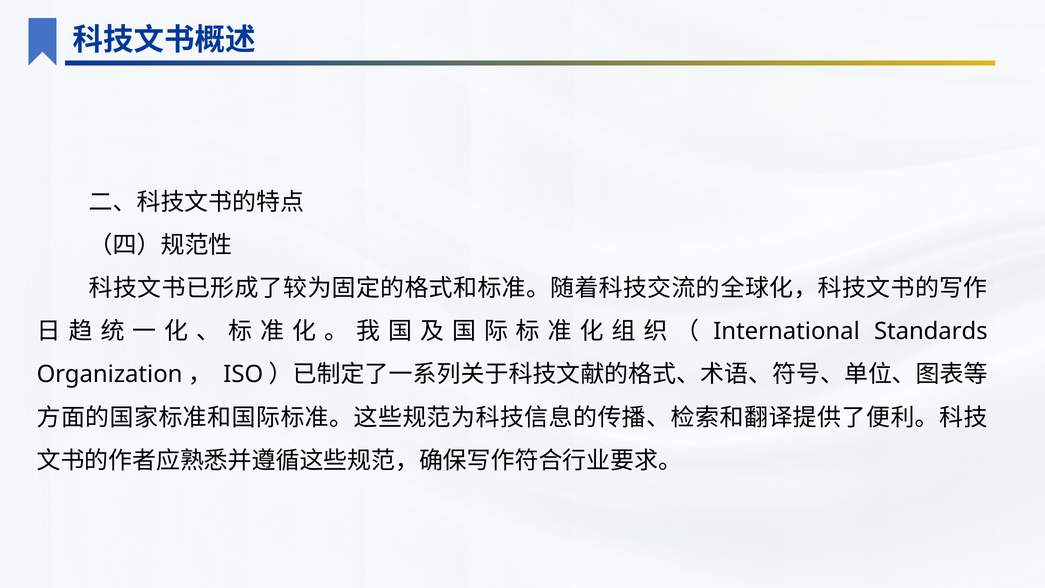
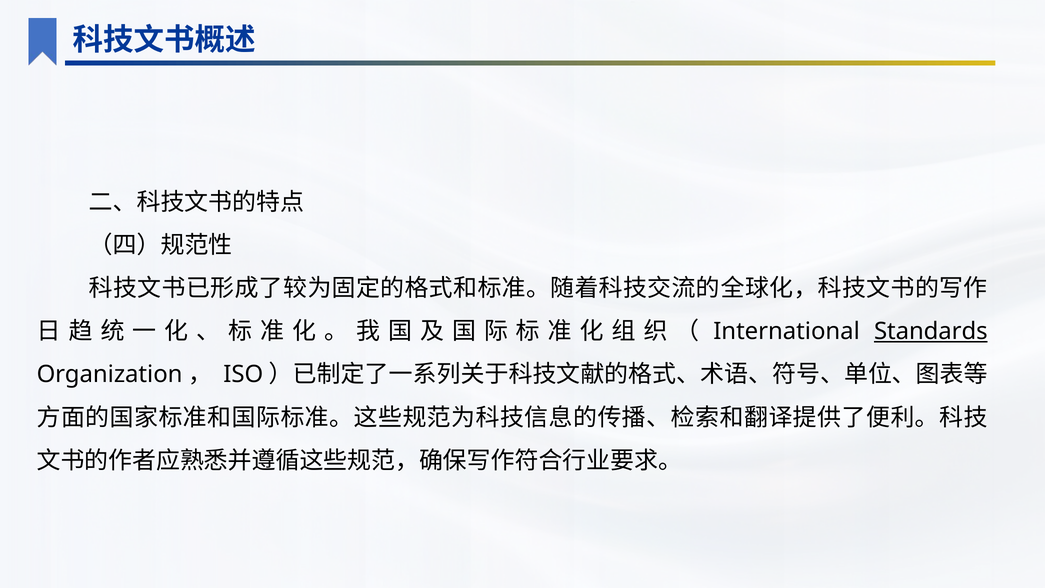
Standards underline: none -> present (931, 331)
